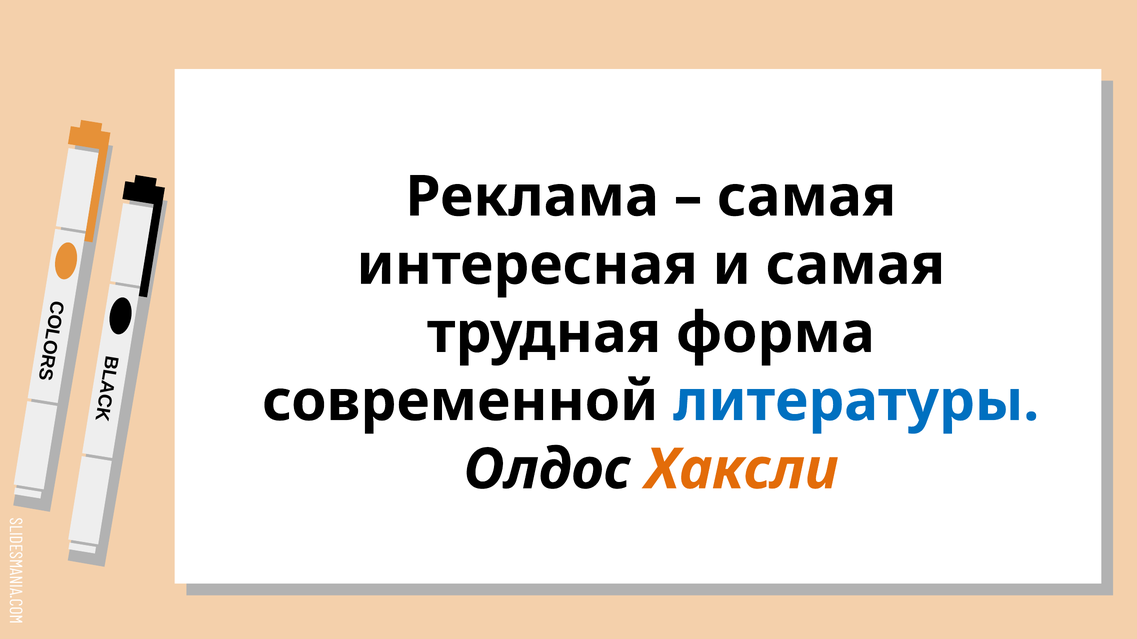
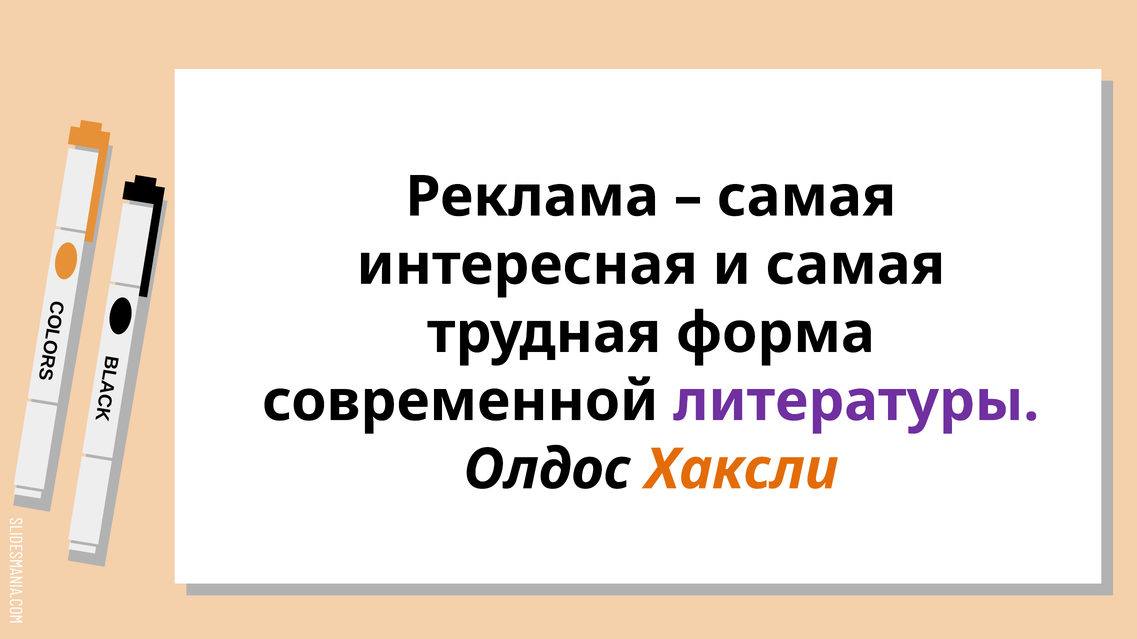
литературы colour: blue -> purple (856, 402)
